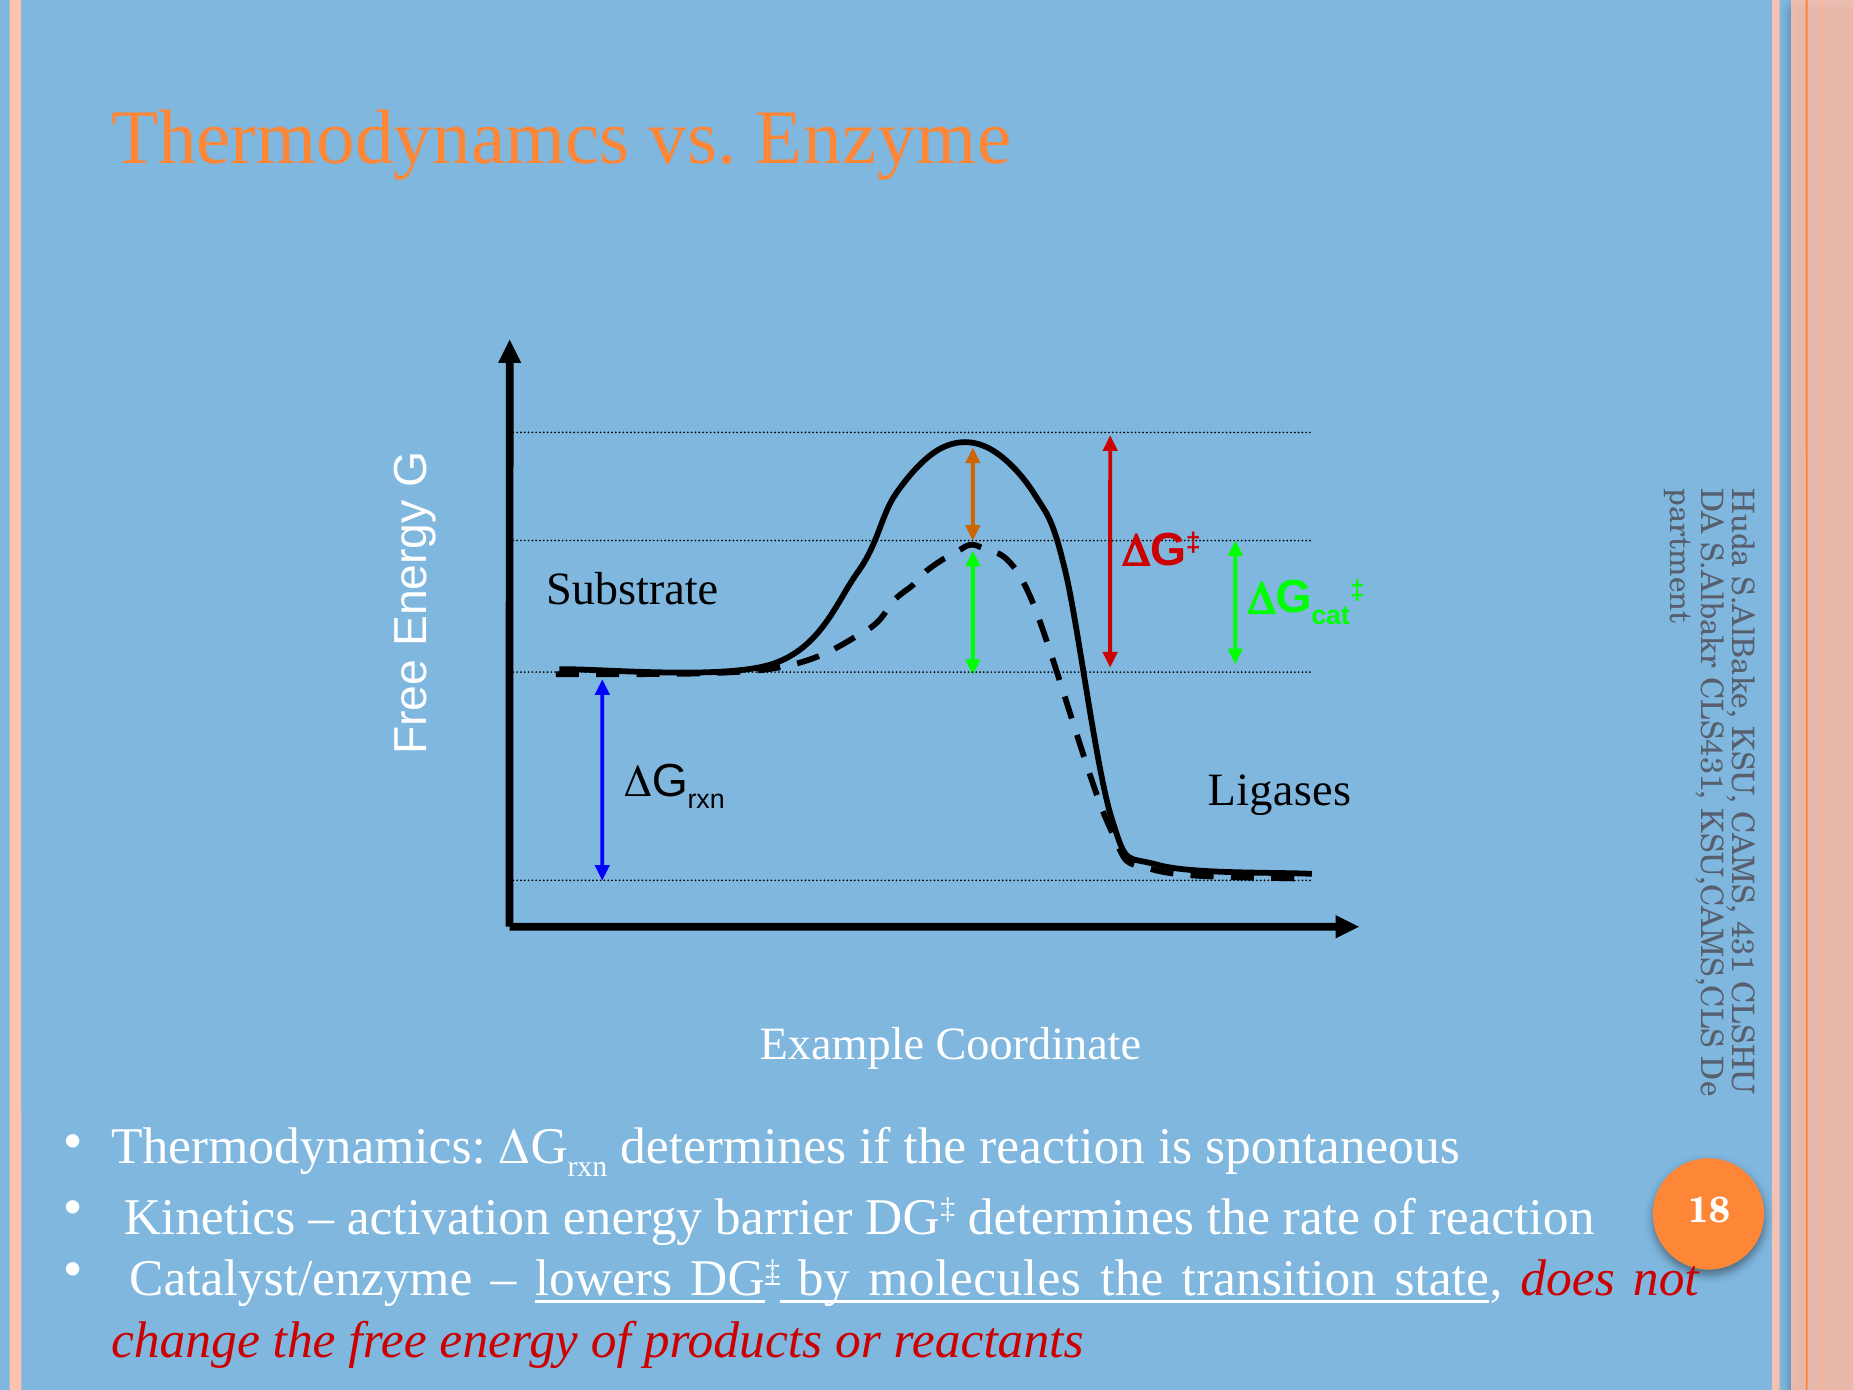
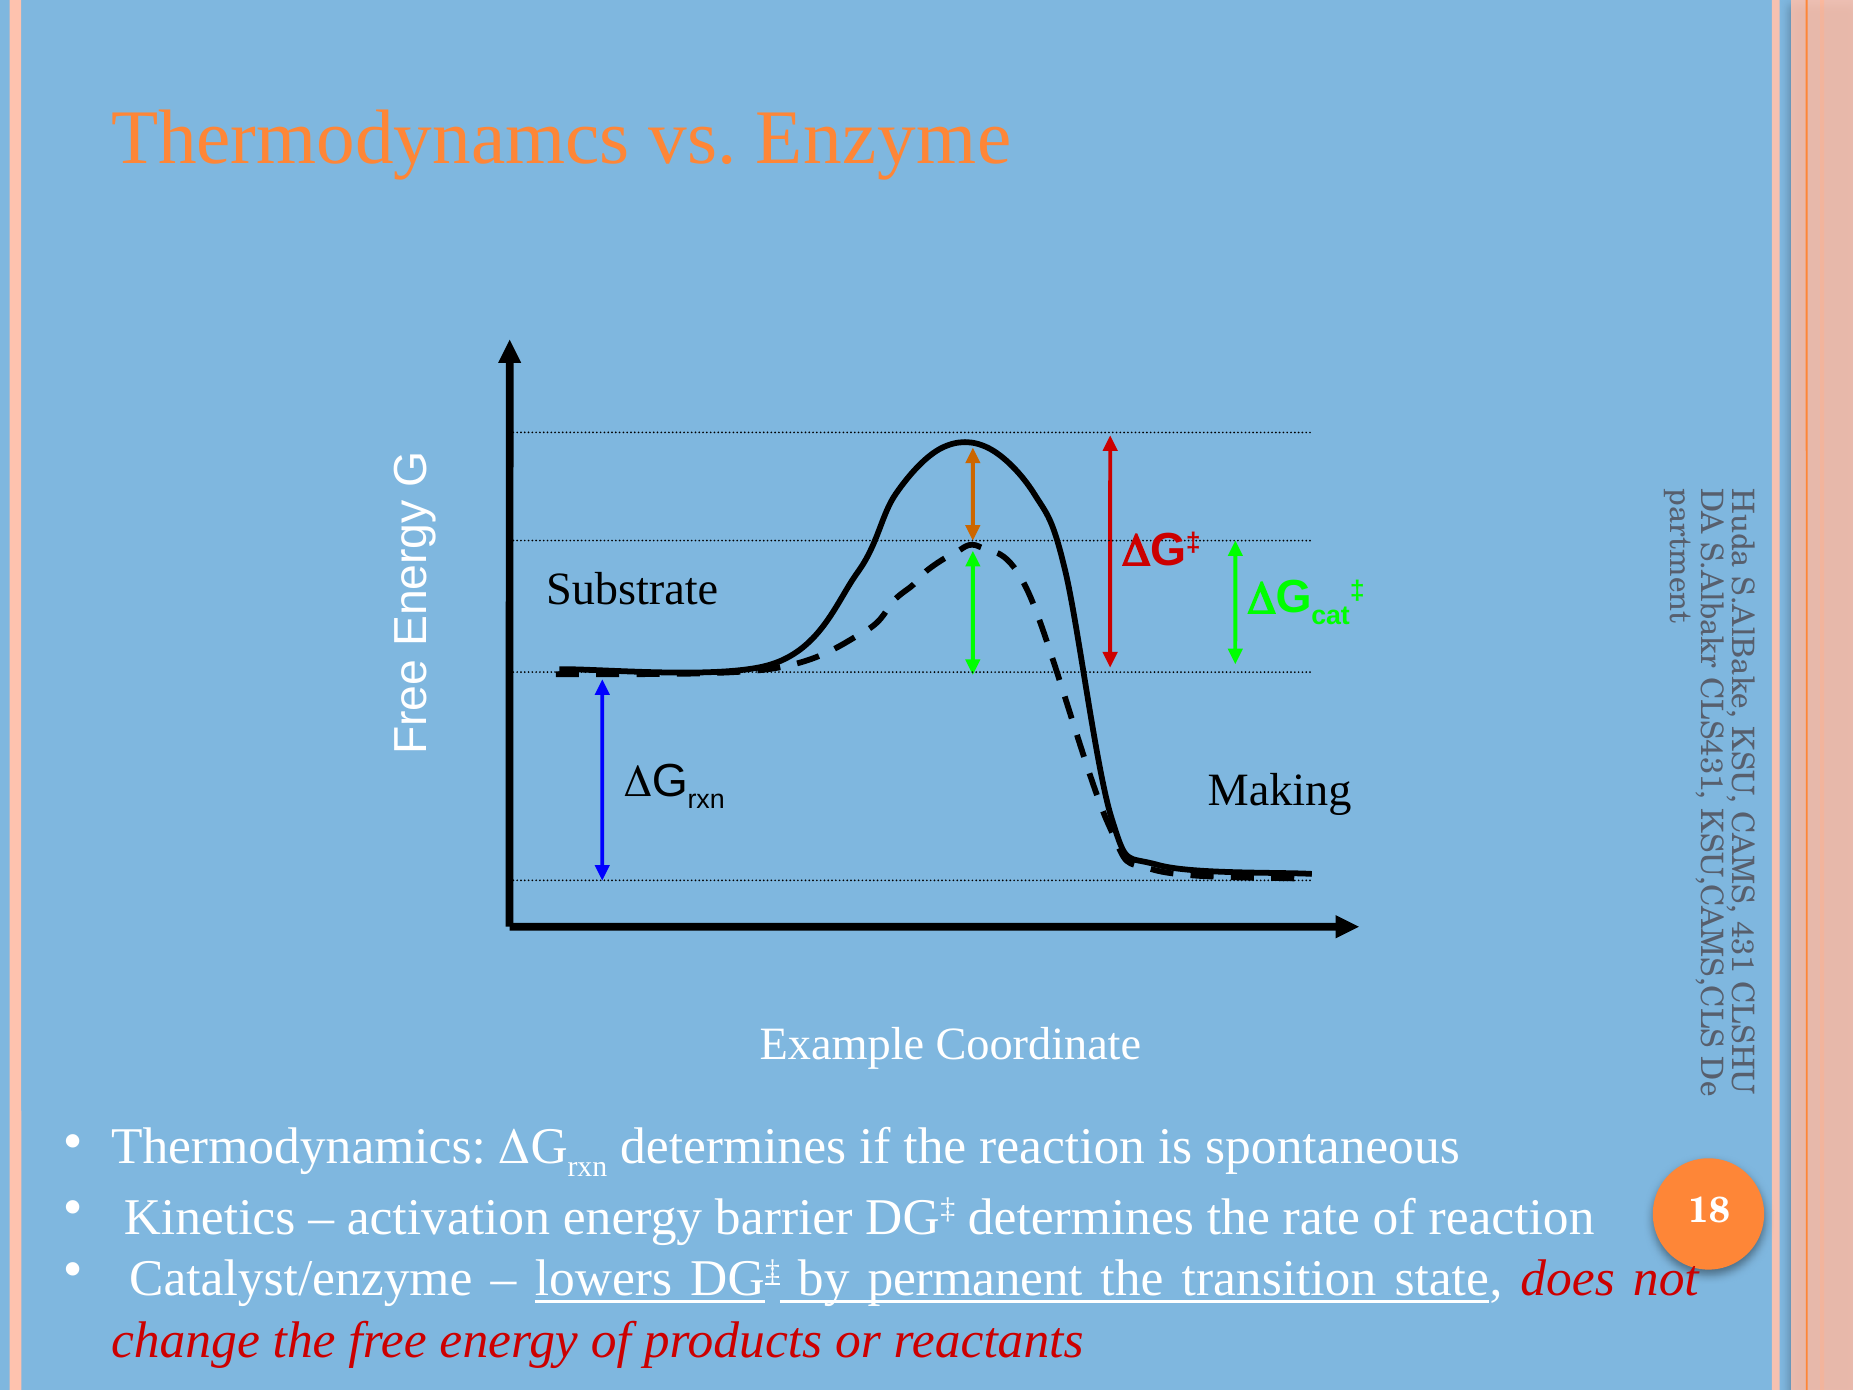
Ligases: Ligases -> Making (1280, 790)
molecules: molecules -> permanent (975, 1279)
